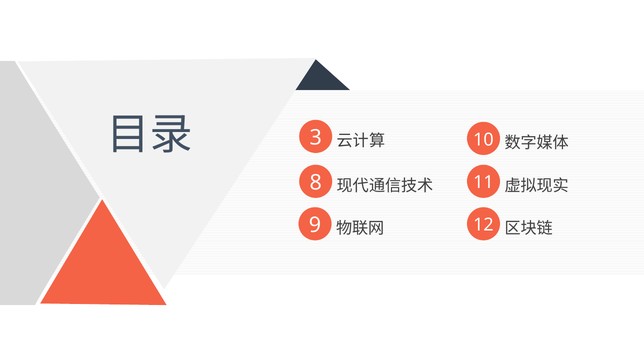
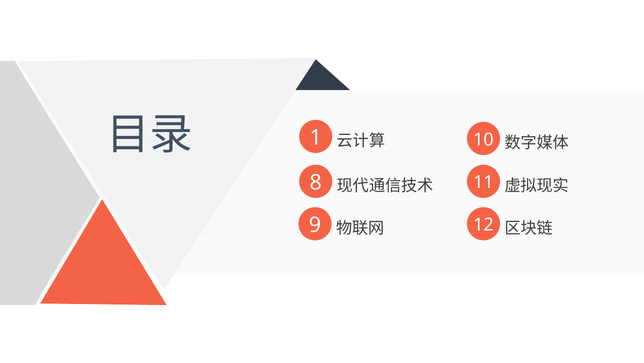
3: 3 -> 1 (316, 138)
